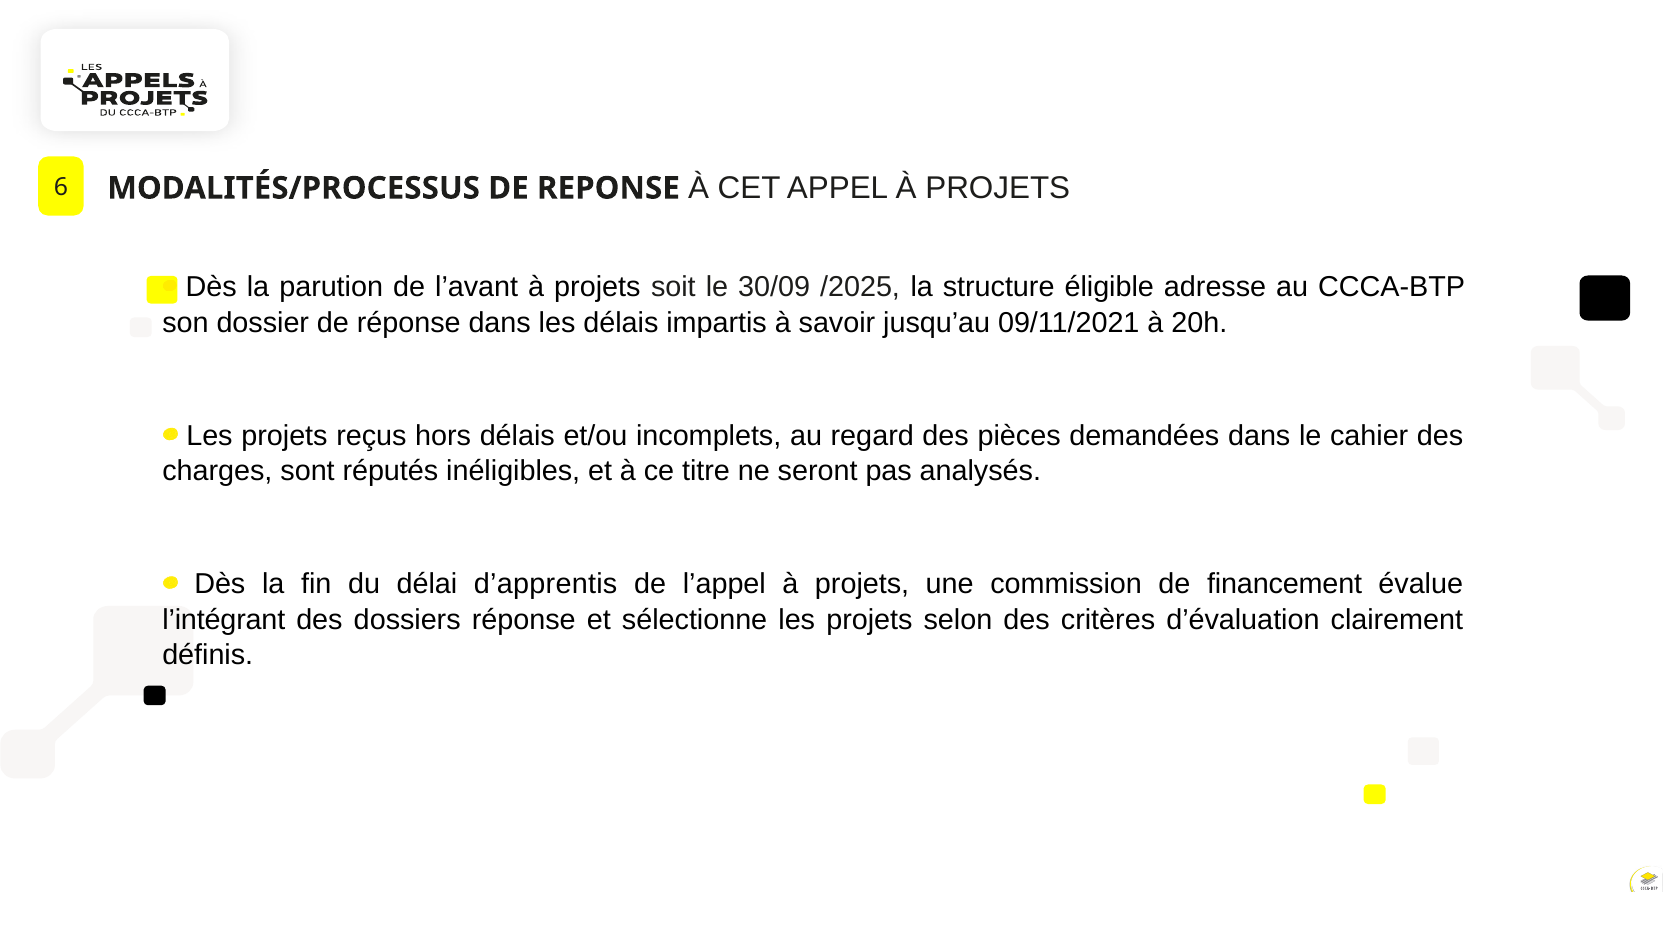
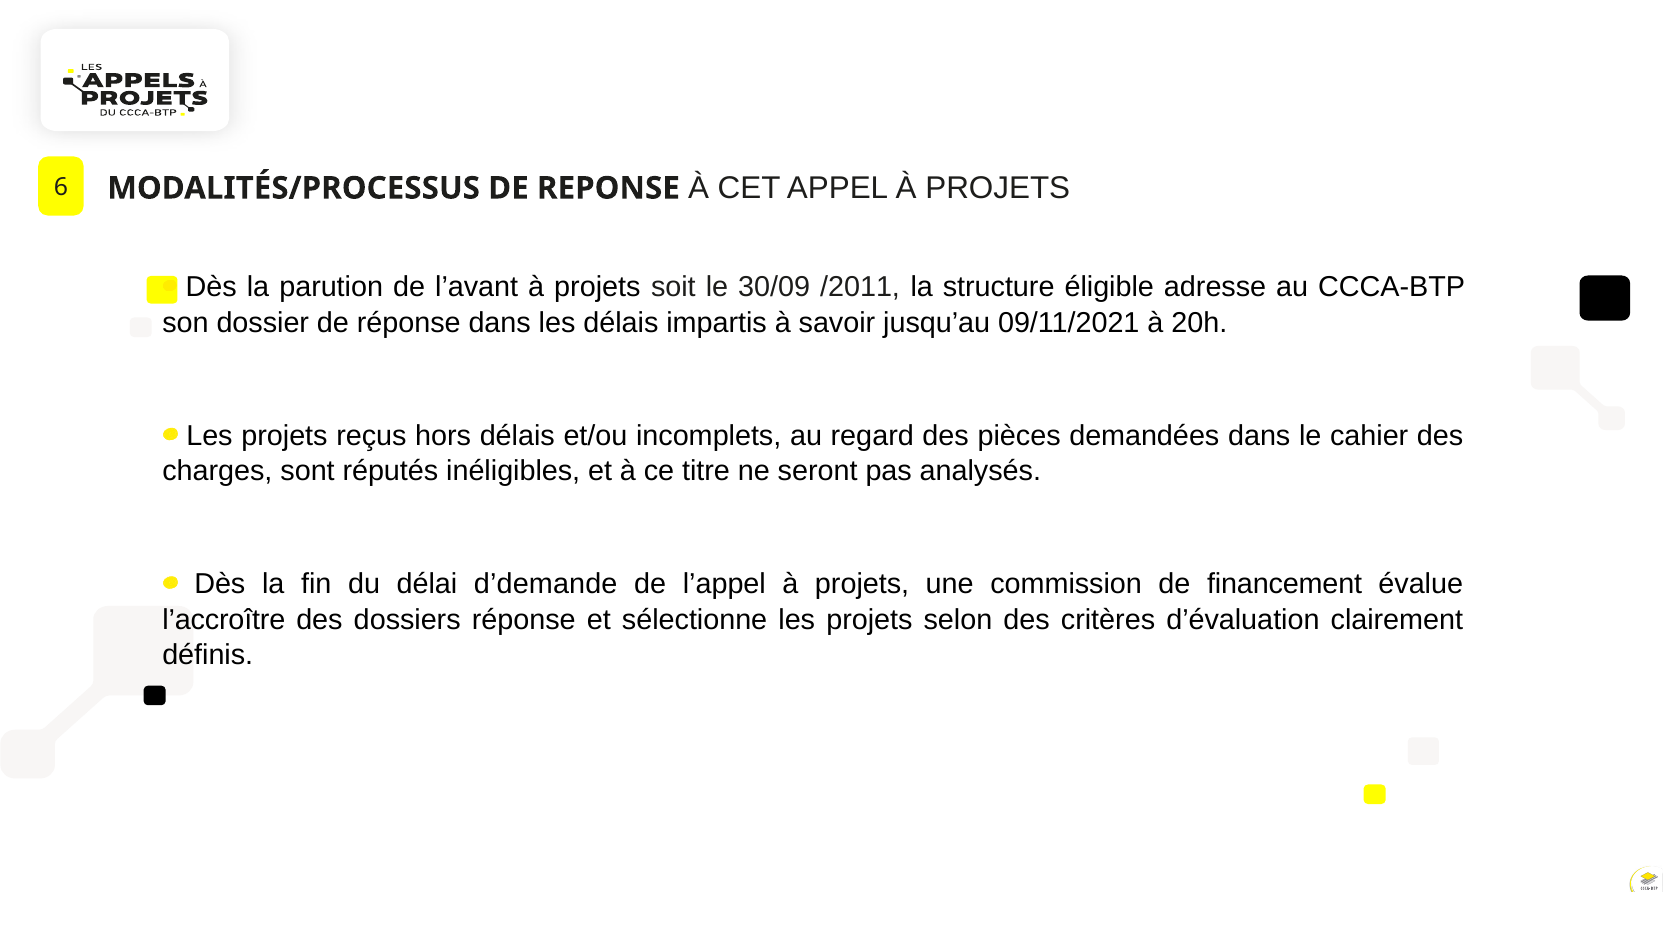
/2025: /2025 -> /2011 (860, 287)
d’apprentis: d’apprentis -> d’demande (546, 584)
l’intégrant: l’intégrant -> l’accroître (224, 620)
